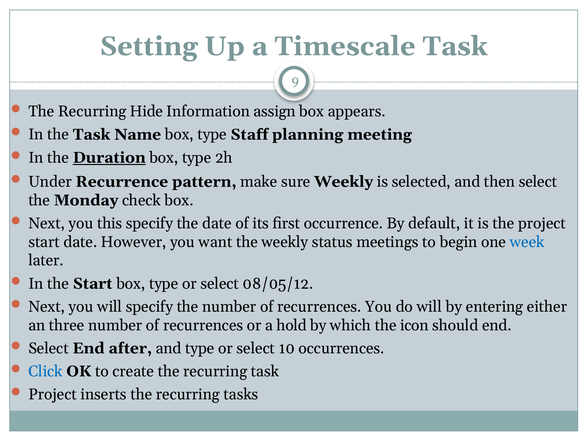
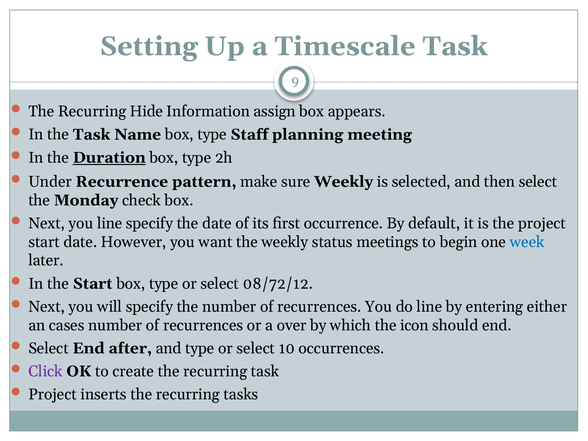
you this: this -> line (110, 223)
08/05/12: 08/05/12 -> 08/72/12 (278, 284)
do will: will -> line (429, 307)
three: three -> cases (67, 325)
hold: hold -> over (292, 325)
Click colour: blue -> purple (45, 371)
